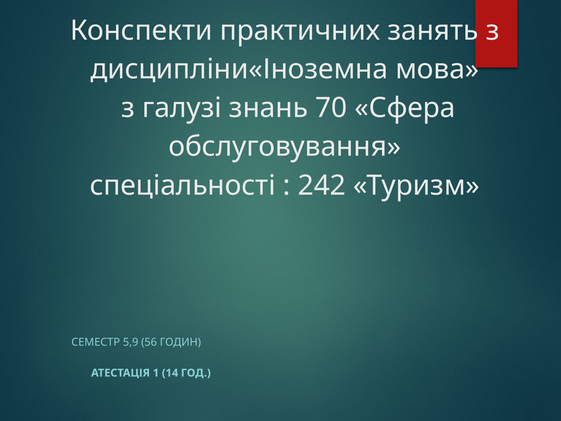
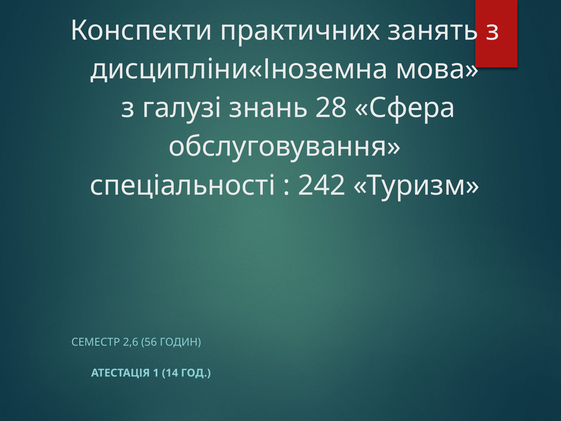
70: 70 -> 28 (331, 108)
5,9: 5,9 -> 2,6 (131, 342)
